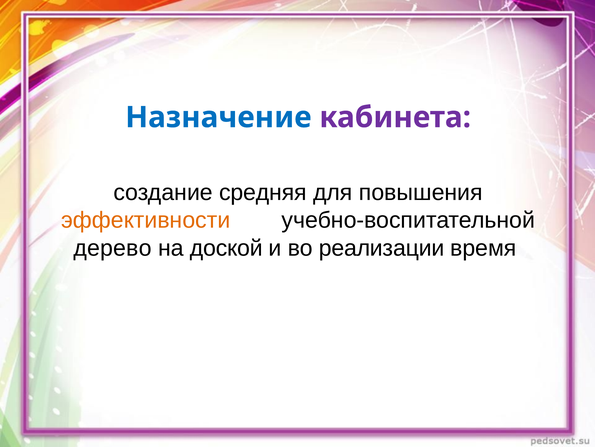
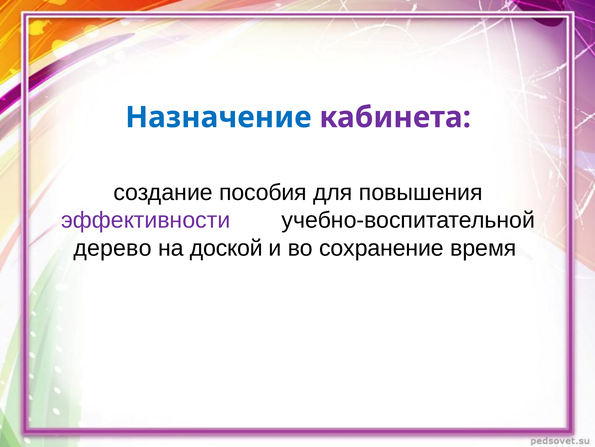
средняя: средняя -> пособия (263, 192)
эффективности colour: orange -> purple (146, 220)
реализации: реализации -> сохранение (381, 248)
